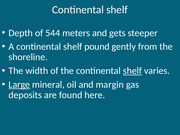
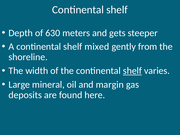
544: 544 -> 630 (53, 33)
pound: pound -> mixed (97, 47)
Large underline: present -> none (19, 85)
